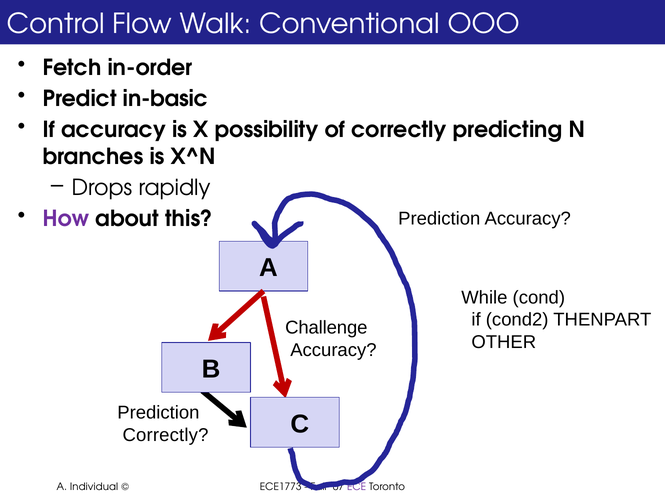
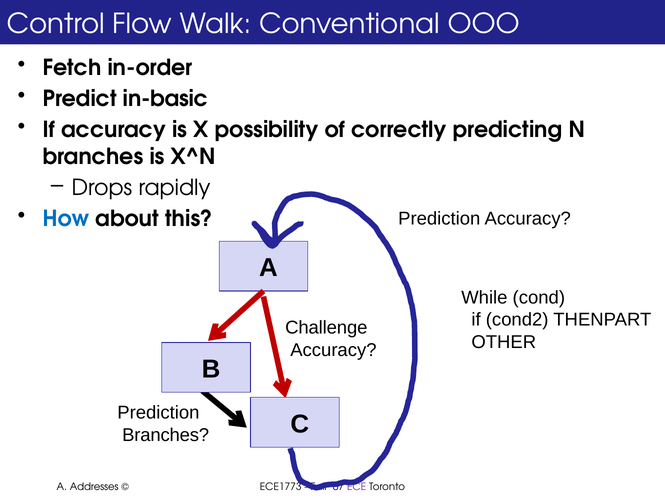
How colour: purple -> blue (66, 219)
Correctly: Correctly -> Branches (166, 435)
Individual: Individual -> Addresses (94, 487)
